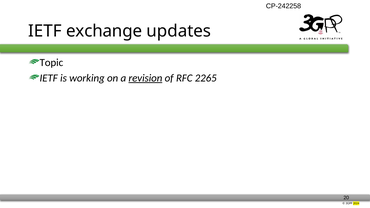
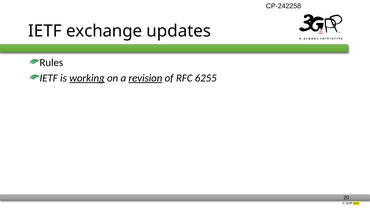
Topic: Topic -> Rules (51, 63)
working underline: none -> present (87, 78)
2265: 2265 -> 6255 (206, 78)
